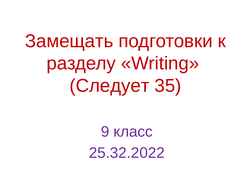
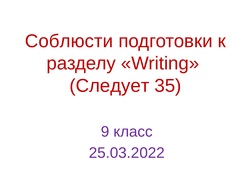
Замещать: Замещать -> Соблюсти (69, 41)
25.32.2022: 25.32.2022 -> 25.03.2022 (127, 153)
